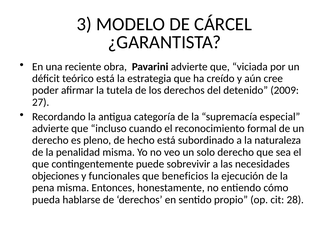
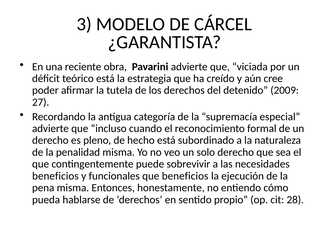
objeciones: objeciones -> beneficios (55, 176)
